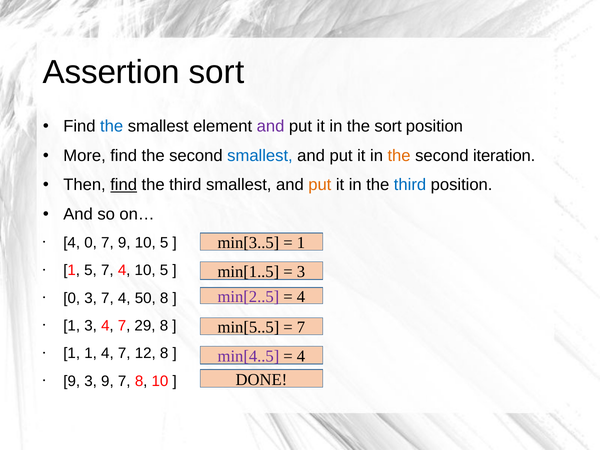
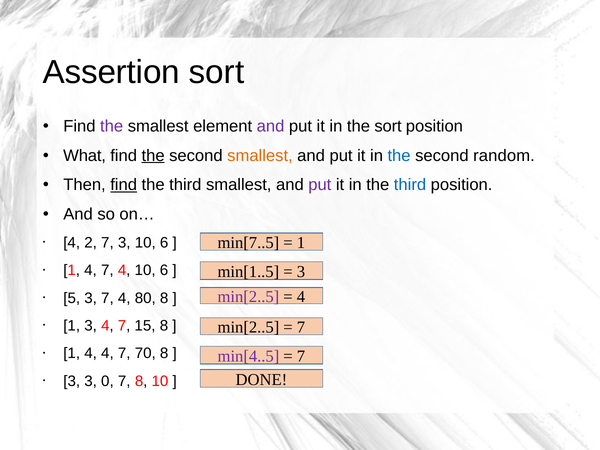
the colour: blue -> purple (112, 126)
More: More -> What (85, 156)
the underline: none -> present (153, 156)
smallest colour: blue -> orange (260, 156)
the colour: orange -> blue (399, 156)
iteration: iteration -> random (504, 156)
put colour: orange -> purple (320, 185)
min[3..5: min[3..5 -> min[7..5 (248, 243)
4 0: 0 -> 2 (91, 243)
7 9: 9 -> 3 (124, 243)
5: 5 -> 6 (164, 243)
5: 5 -> 4 (90, 270)
4 10 5: 5 -> 6 (164, 270)
0: 0 -> 5 (72, 298)
50: 50 -> 80 (145, 298)
min[5..5: min[5..5 -> min[2..5 (248, 327)
29: 29 -> 15 (145, 326)
4: 4 -> 7 (301, 356)
1: 1 -> 4 (91, 353)
12: 12 -> 70 (145, 353)
9: 9 -> 3 (72, 381)
3 9: 9 -> 0 (107, 381)
